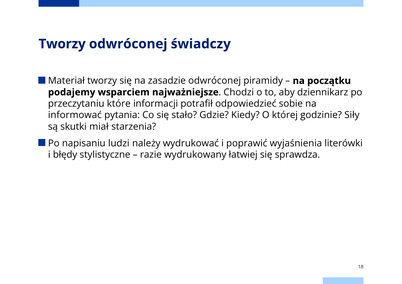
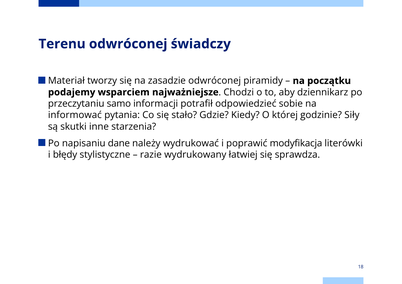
Tworzy: Tworzy -> Terenu (62, 44)
które: które -> samo (119, 104)
miał: miał -> inne (99, 127)
ludzi: ludzi -> dane (119, 143)
wyjaśnienia: wyjaśnienia -> modyfikacja (296, 143)
